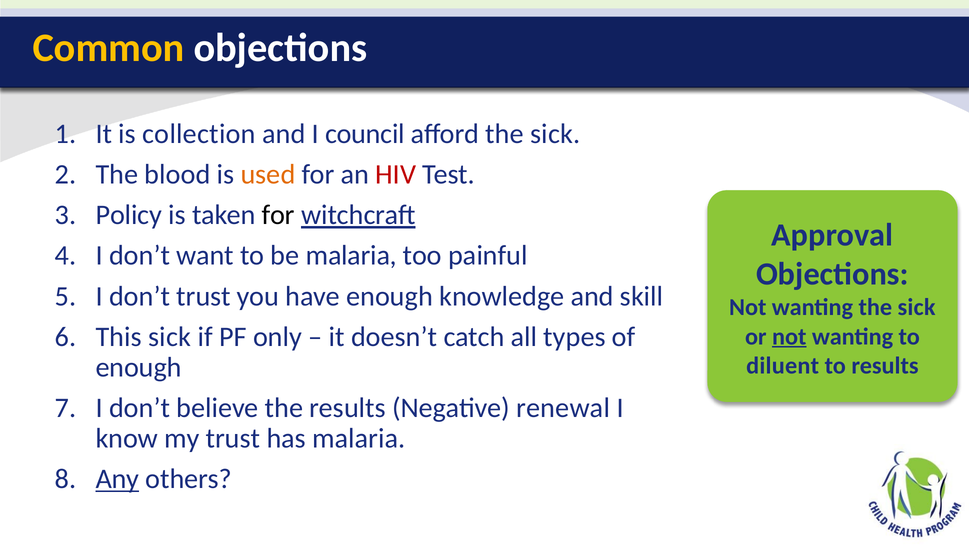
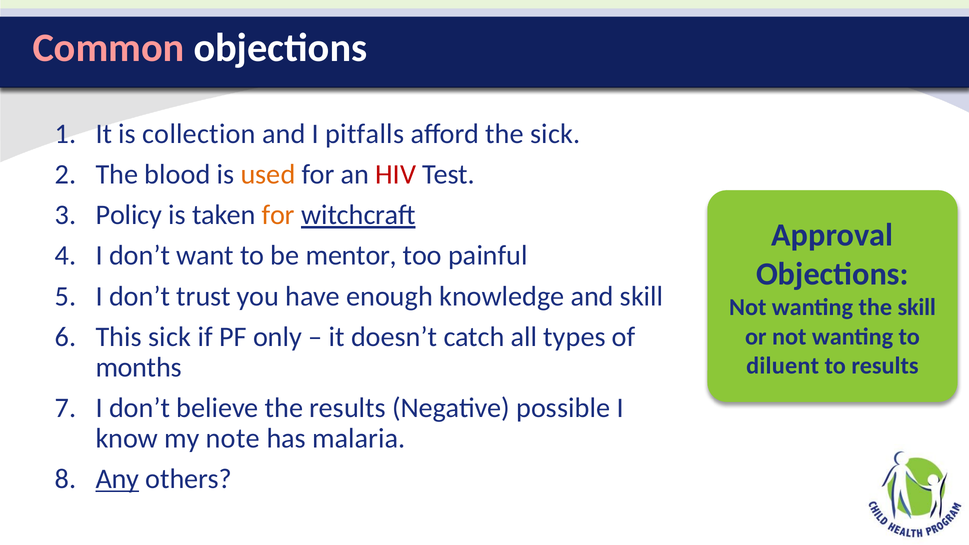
Common colour: yellow -> pink (109, 48)
council: council -> pitfalls (365, 134)
for colour: black -> orange (278, 215)
be malaria: malaria -> mentor (351, 256)
wanting the sick: sick -> skill (917, 307)
not underline: present -> none (789, 337)
enough: enough -> months (139, 367)
renewal: renewal -> possible (563, 408)
my trust: trust -> note (233, 439)
